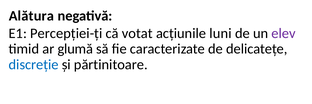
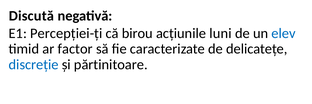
Alătura: Alătura -> Discută (31, 16)
votat: votat -> birou (137, 33)
elev colour: purple -> blue (284, 33)
glumă: glumă -> factor (75, 49)
